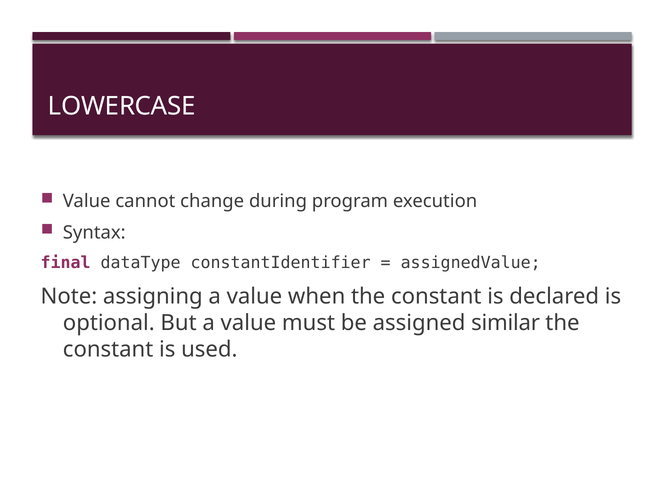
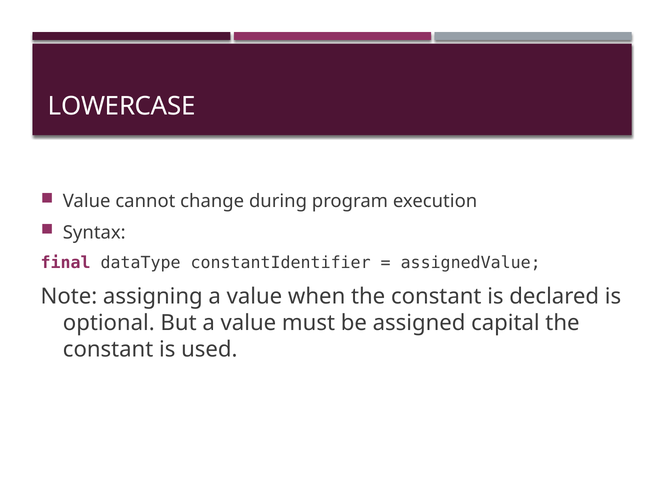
similar: similar -> capital (505, 323)
